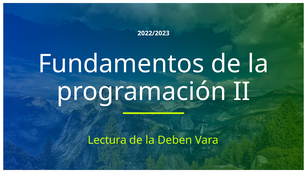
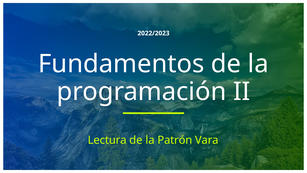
Deben: Deben -> Patrón (175, 140)
